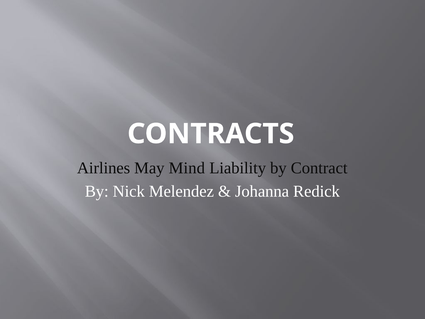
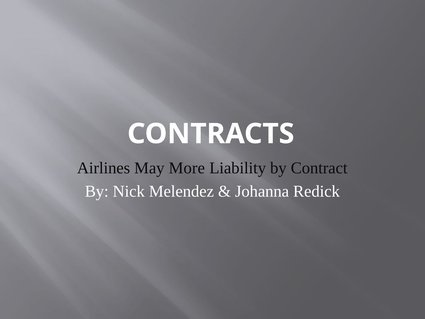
Mind: Mind -> More (187, 168)
